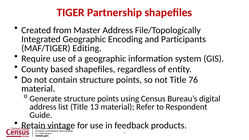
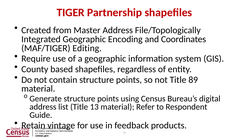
Participants: Participants -> Coordinates (184, 39)
76: 76 -> 89 (193, 80)
